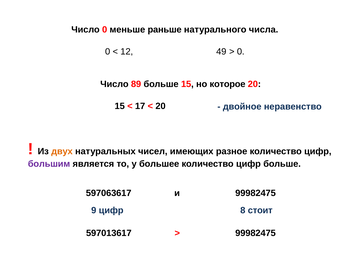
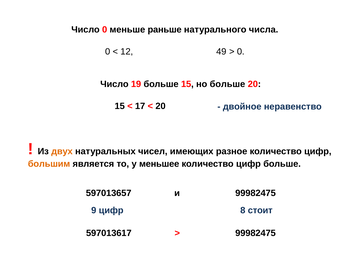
89: 89 -> 19 (136, 84)
но которое: которое -> больше (227, 84)
большим colour: purple -> orange (49, 164)
большее: большее -> меньшее (159, 164)
597063617: 597063617 -> 597013657 (109, 193)
